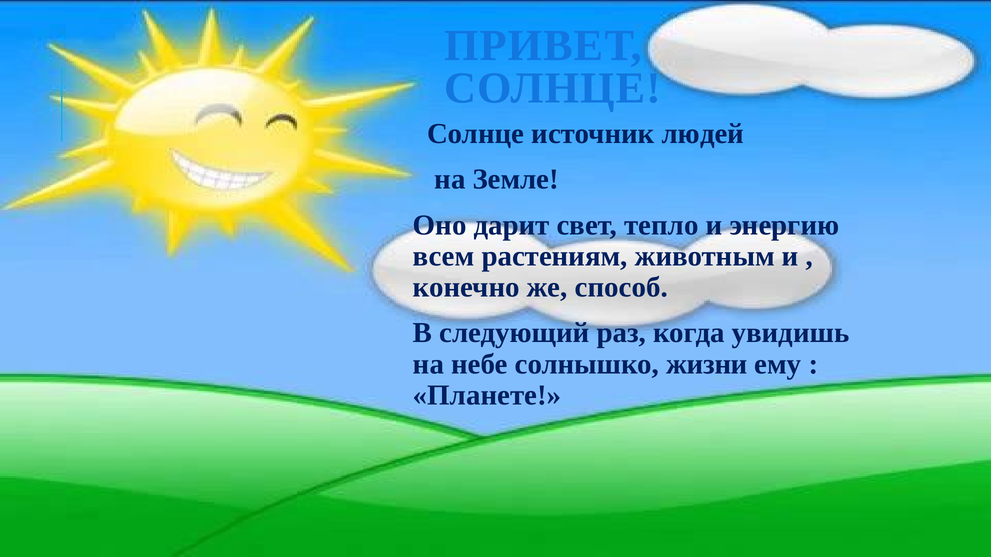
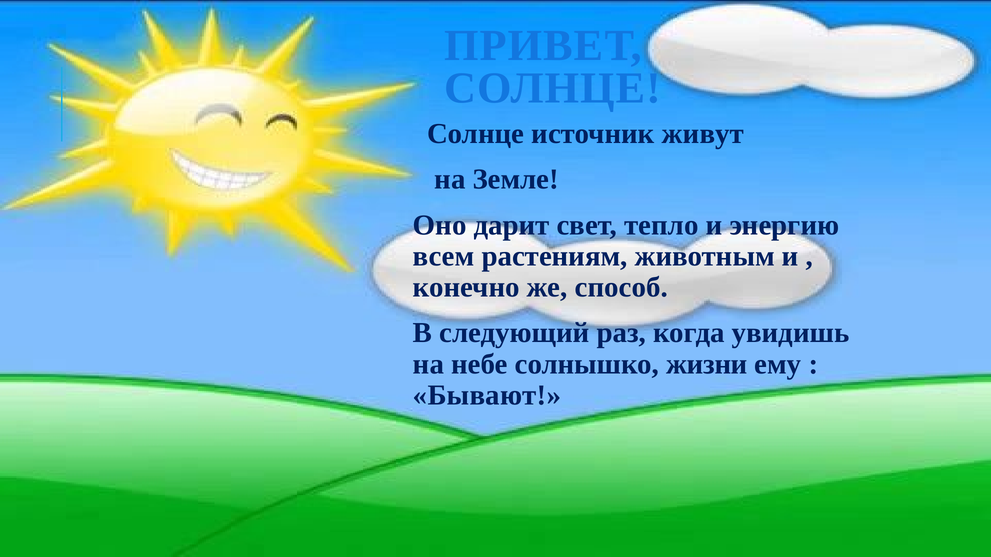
людей: людей -> живут (703, 134)
Планете: Планете -> Бывают (487, 395)
